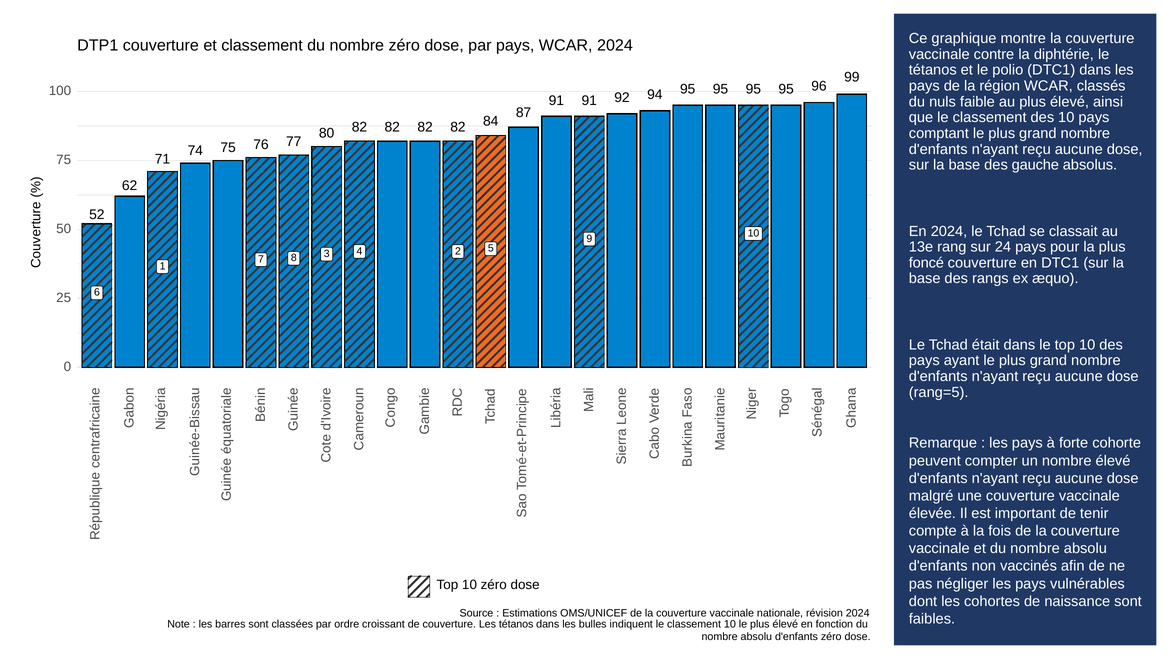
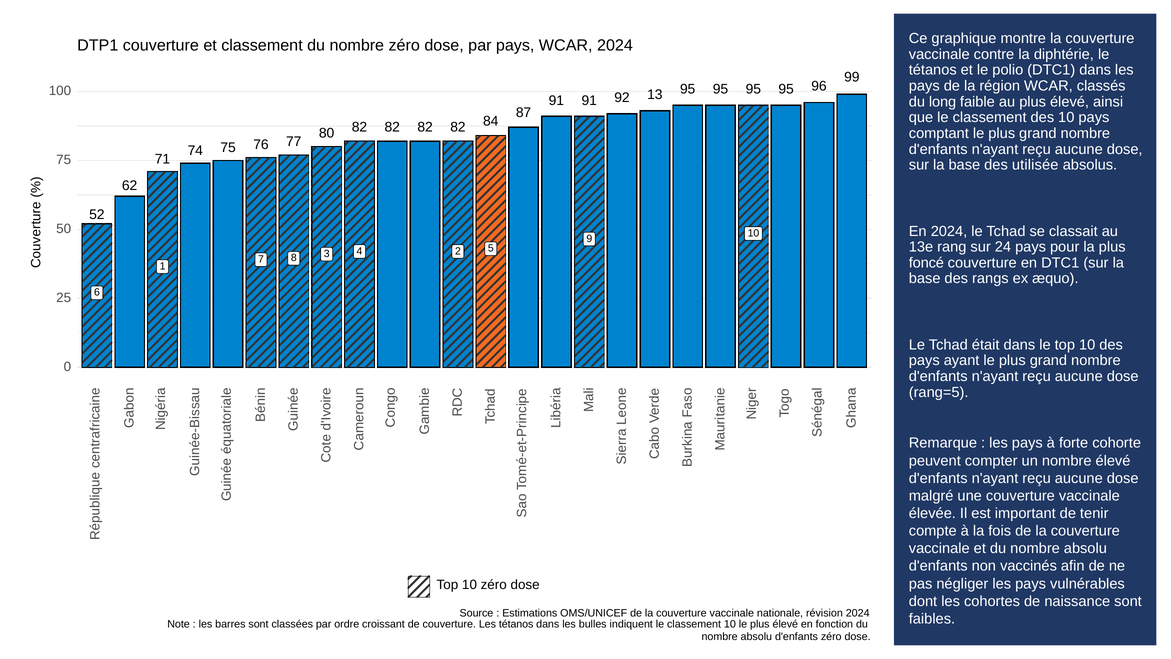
94: 94 -> 13 (655, 95)
nuls: nuls -> long (943, 102)
gauche: gauche -> utilisée (1035, 165)
